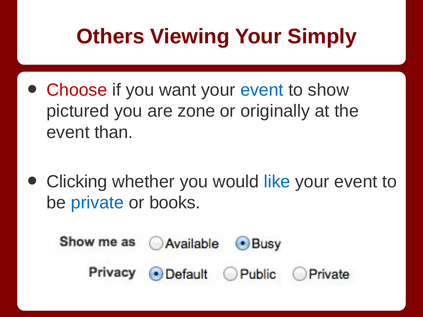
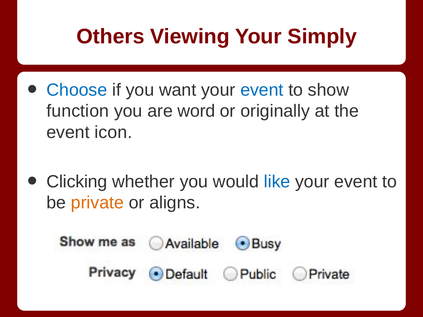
Choose colour: red -> blue (77, 90)
pictured: pictured -> function (78, 111)
zone: zone -> word (196, 111)
than: than -> icon (114, 132)
private colour: blue -> orange (97, 203)
books: books -> aligns (175, 203)
